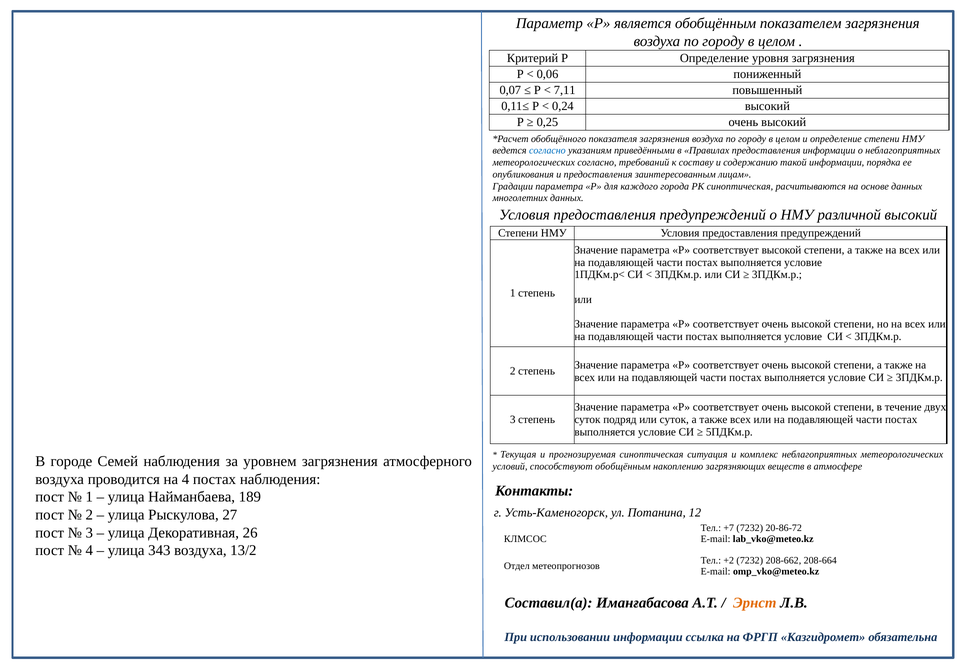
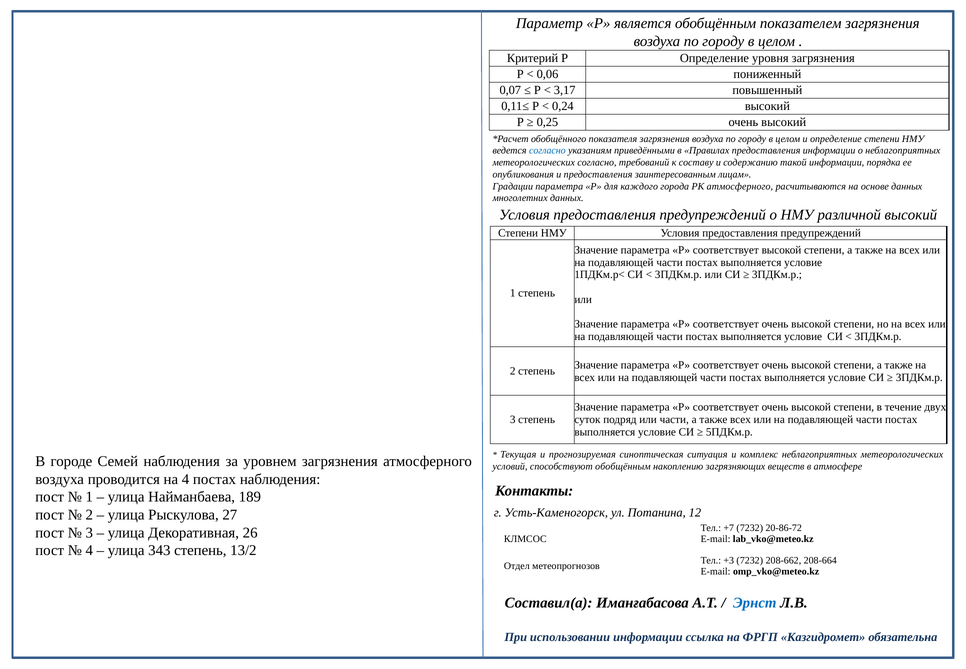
7,11: 7,11 -> 3,17 (565, 90)
РК синоптическая: синоптическая -> атмосферного (740, 186)
или суток: суток -> части (674, 419)
343 воздуха: воздуха -> степень (200, 550)
+2: +2 -> +3 (729, 560)
Эрнст colour: orange -> blue (755, 603)
